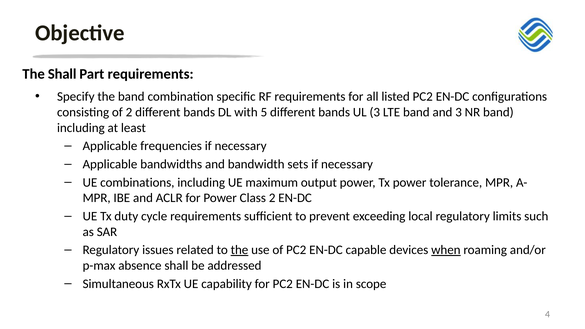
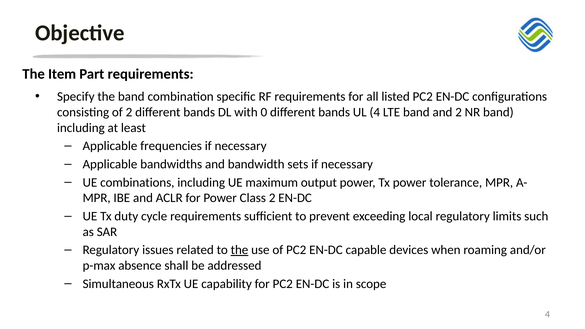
The Shall: Shall -> Item (62, 74)
5: 5 -> 0 (264, 112)
UL 3: 3 -> 4 (375, 112)
and 3: 3 -> 2 (459, 112)
when underline: present -> none (446, 250)
